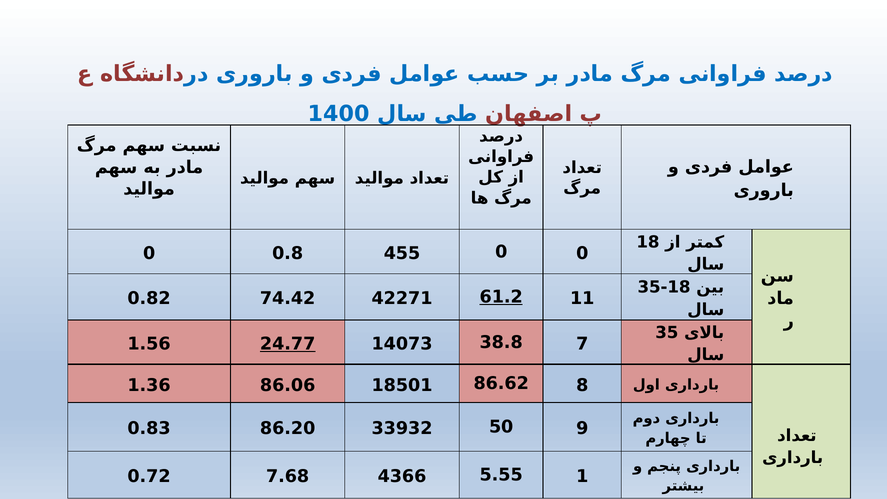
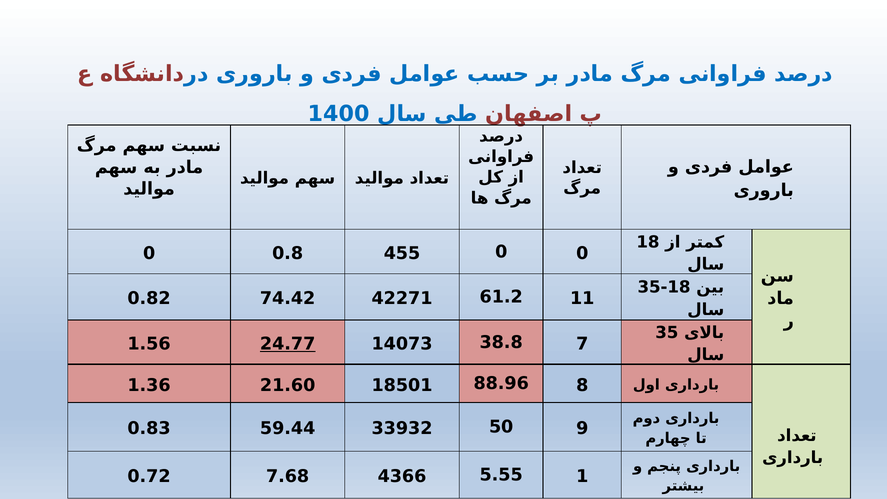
61.2 underline: present -> none (501, 297)
86.06: 86.06 -> 21.60 (288, 385)
86.62: 86.62 -> 88.96 (501, 384)
86.20: 86.20 -> 59.44 (288, 429)
